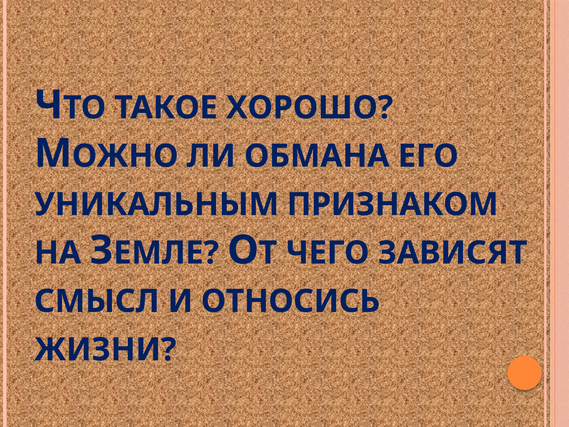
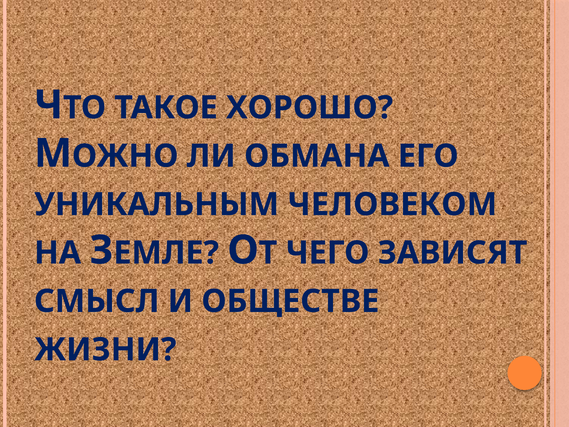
ПРИЗНАКОМ: ПРИЗНАКОМ -> ЧЕЛОВЕКОМ (392, 204)
ОТНОСИСЬ: ОТНОСИСЬ -> ОБЩЕСТВЕ (290, 301)
